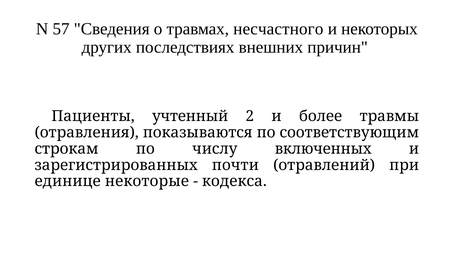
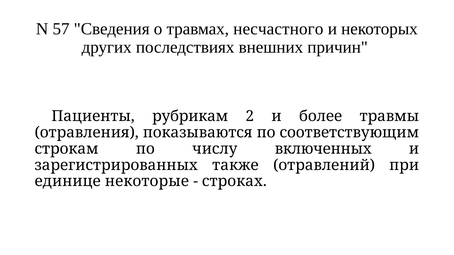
учтенный: учтенный -> рубрикам (190, 116)
почти: почти -> также (235, 165)
кодекса: кодекса -> строках (234, 182)
